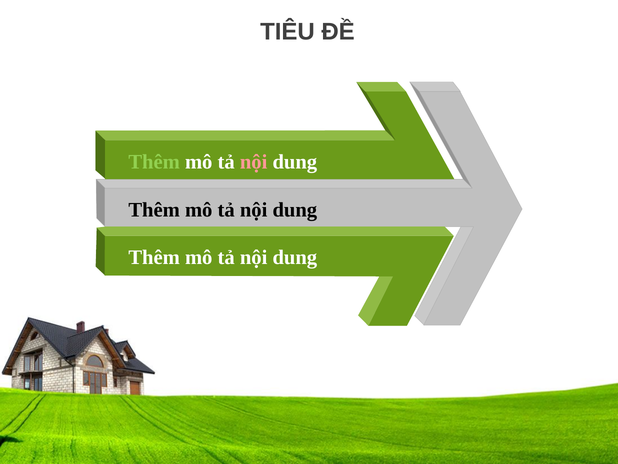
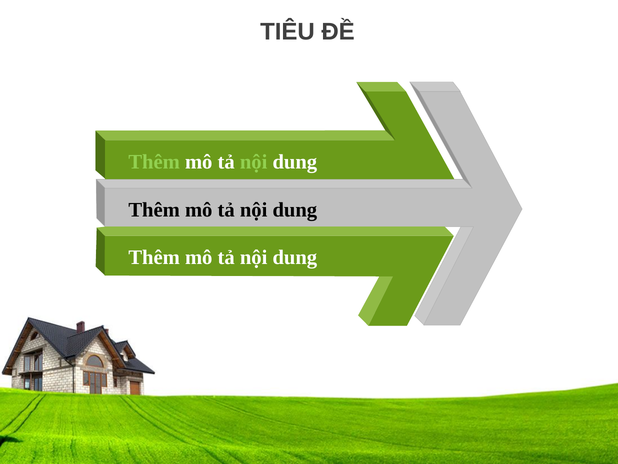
nội colour: pink -> light green (254, 162)
